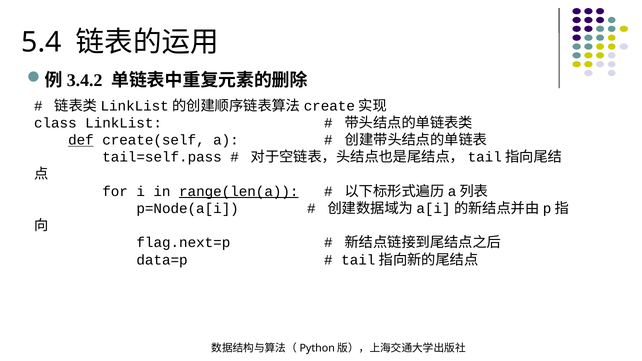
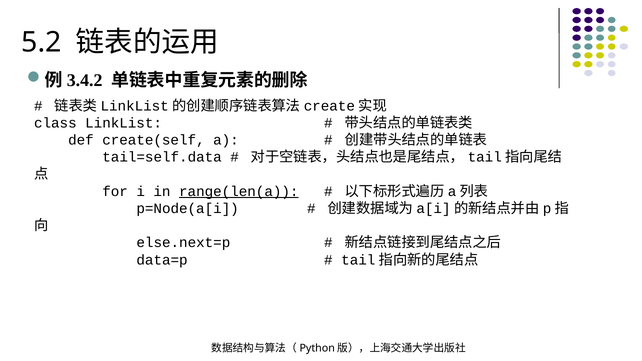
5.4: 5.4 -> 5.2 (41, 42)
def underline: present -> none (81, 140)
tail=self.pass: tail=self.pass -> tail=self.data (162, 157)
flag.next=p: flag.next=p -> else.next=p (183, 243)
